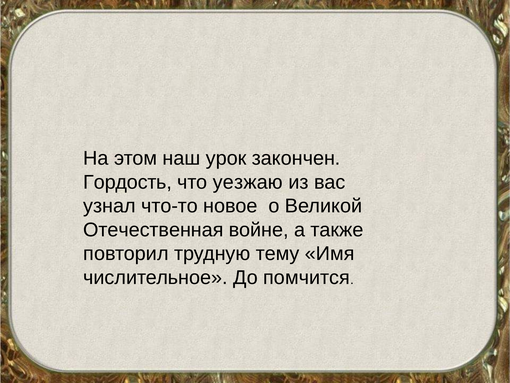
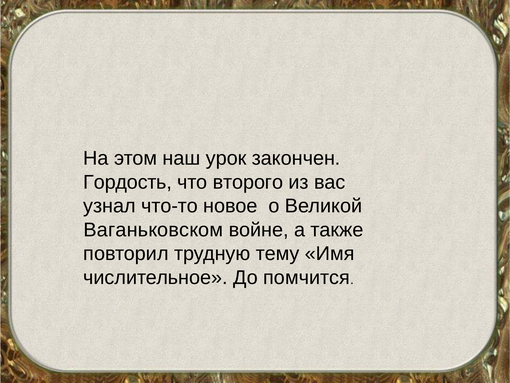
уезжаю: уезжаю -> второго (248, 182)
Отечественная: Отечественная -> Ваганьковском (153, 230)
